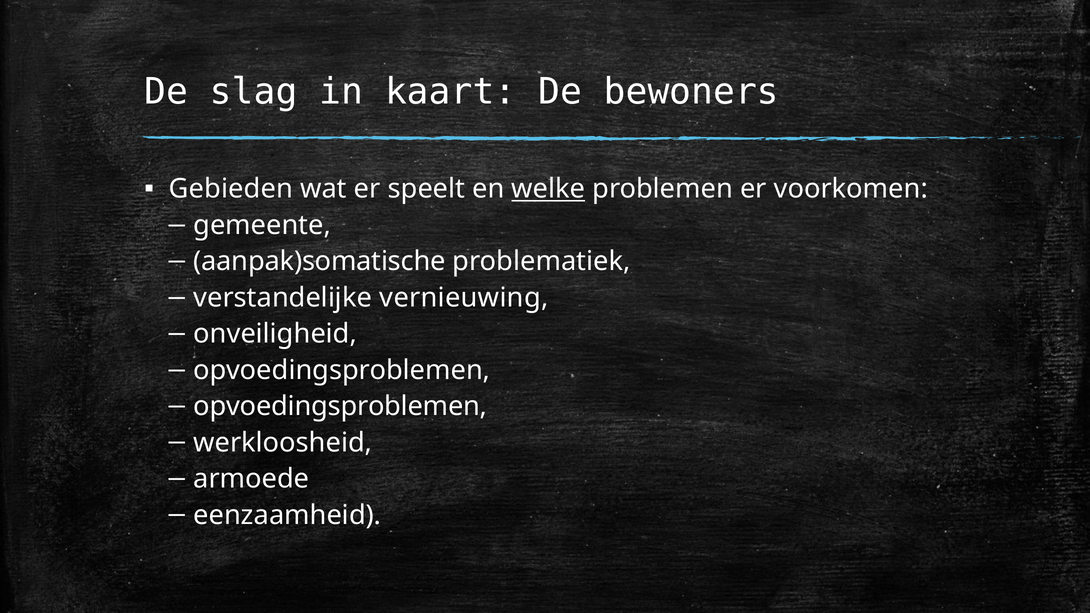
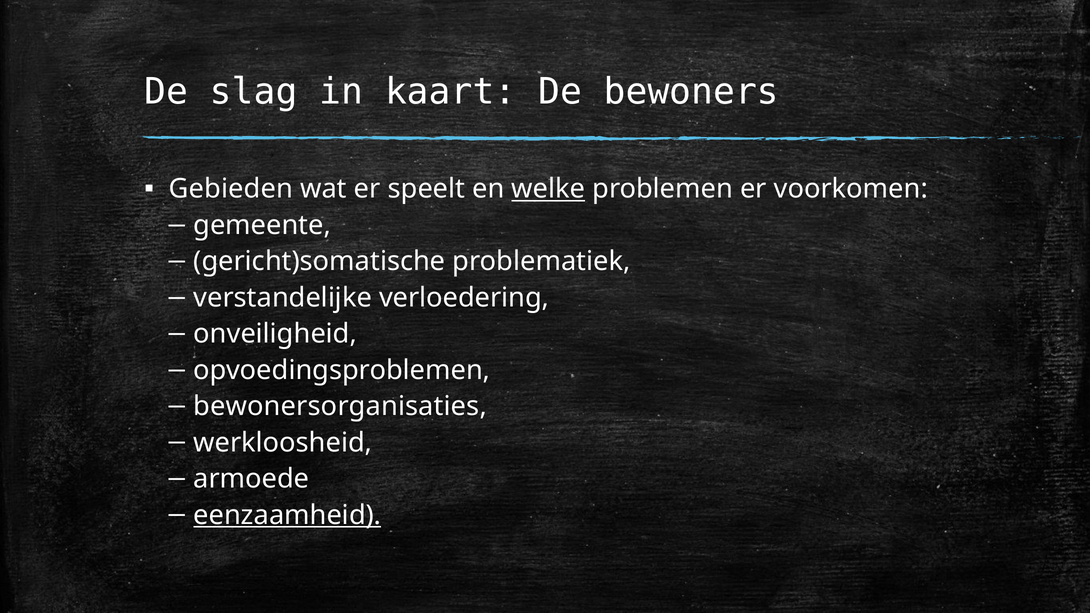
aanpak)somatische: aanpak)somatische -> gericht)somatische (319, 262)
vernieuwing: vernieuwing -> verloedering (464, 298)
opvoedingsproblemen: opvoedingsproblemen -> bewonersorganisaties (340, 407)
eenzaamheid underline: none -> present (287, 515)
